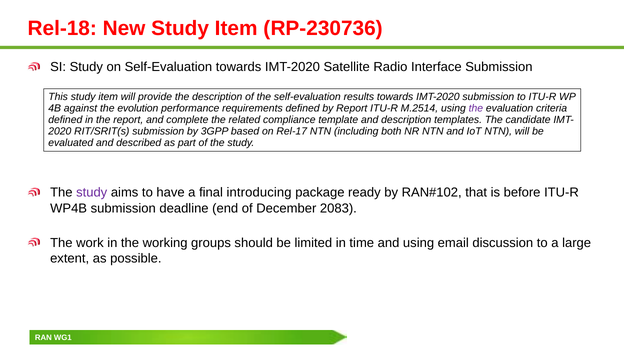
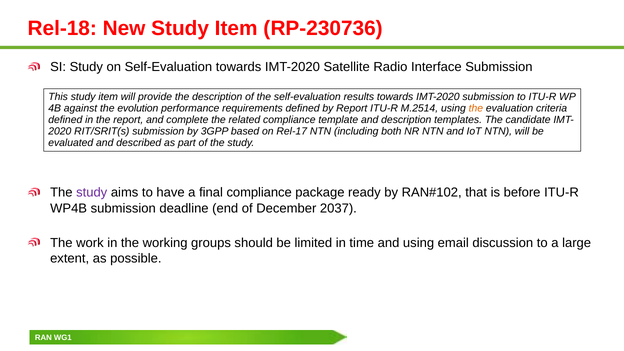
the colour: purple -> orange (476, 108)
final introducing: introducing -> compliance (259, 193)
2083: 2083 -> 2037 (338, 208)
